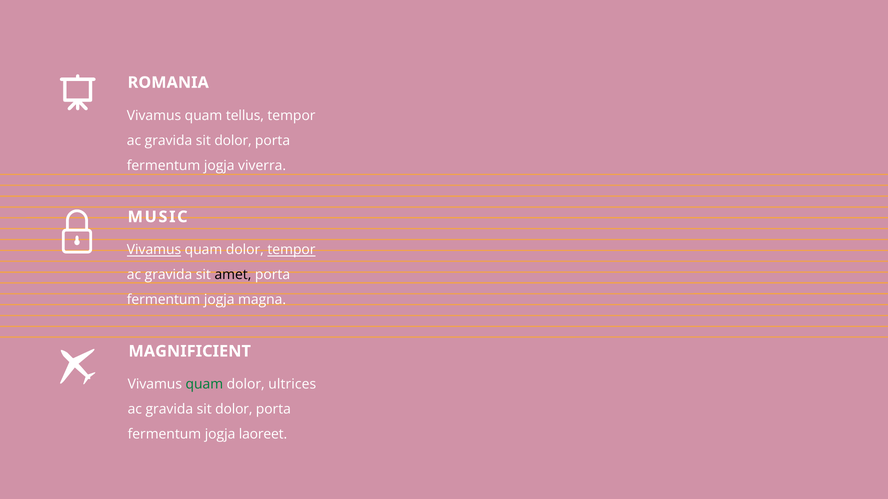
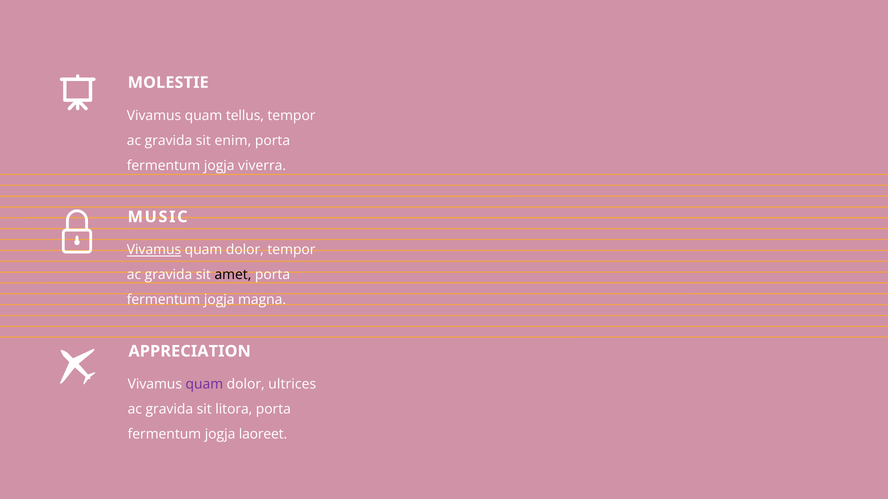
ROMANIA: ROMANIA -> MOLESTIE (168, 83)
dolor: dolor -> enim (233, 141)
tempor underline: present -> none (291, 250)
MAGNIFICIENT: MAGNIFICIENT -> APPRECIATION (190, 352)
quam colour: green -> purple (204, 385)
dolor: dolor -> litora (234, 410)
